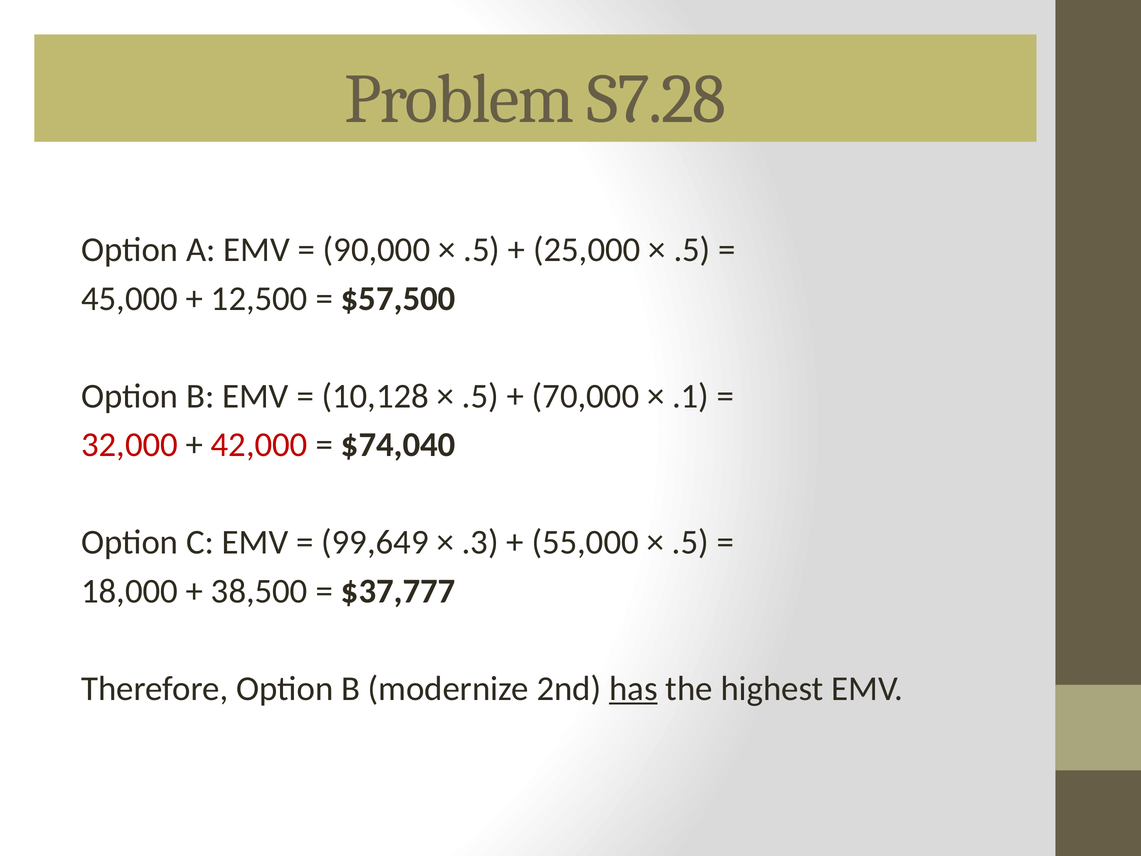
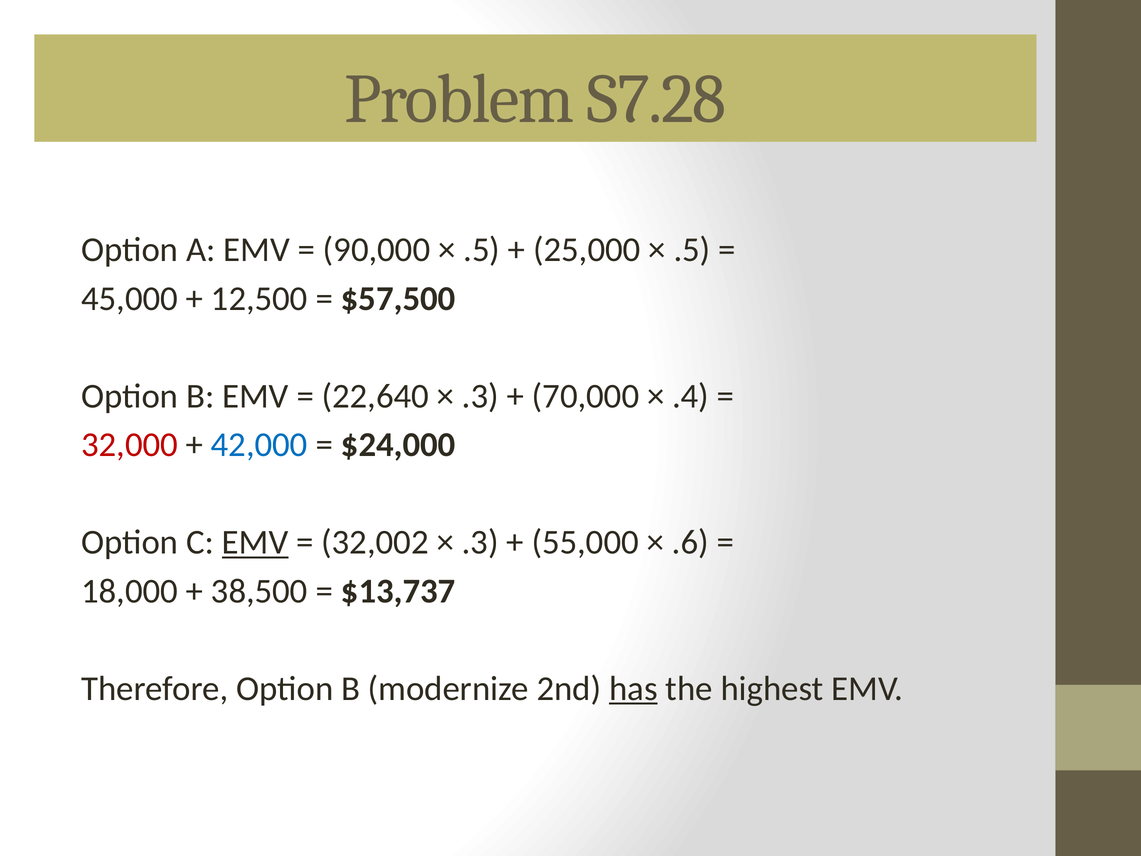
10,128: 10,128 -> 22,640 (375, 396)
.5: .5 -> .3 (480, 396)
.1: .1 -> .4 (691, 396)
42,000 colour: red -> blue (259, 445)
$74,040: $74,040 -> $24,000 (398, 445)
EMV underline: none -> present (255, 542)
99,649: 99,649 -> 32,002 (375, 542)
.5: .5 -> .6 (690, 542)
$37,777: $37,777 -> $13,737 (398, 591)
